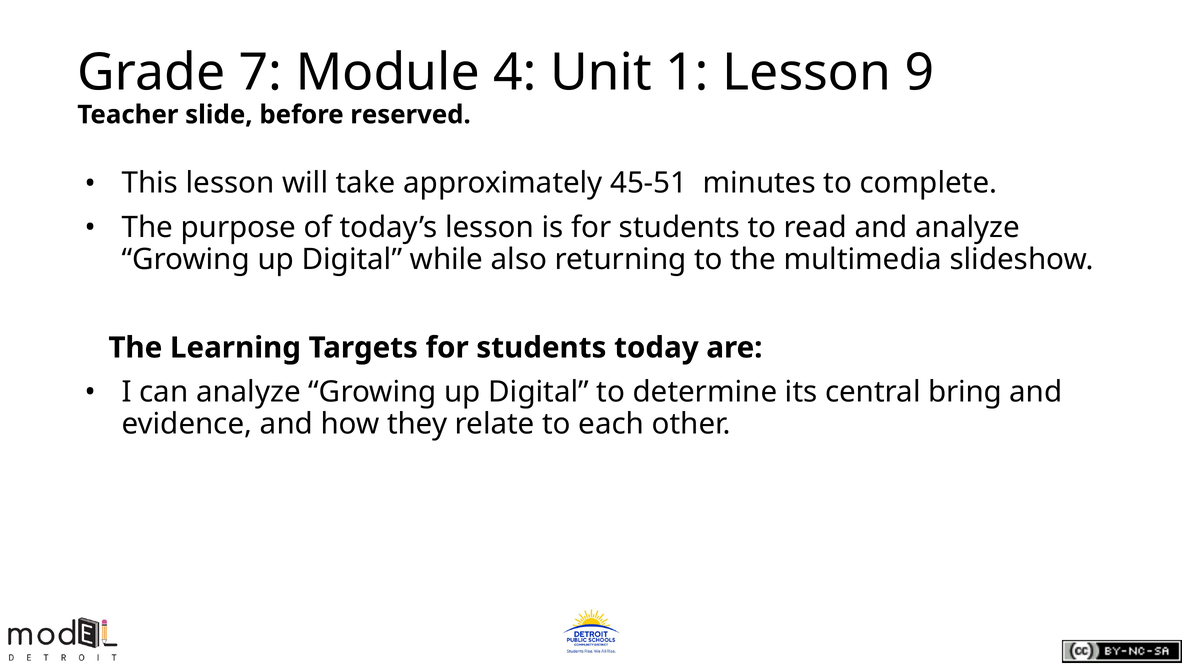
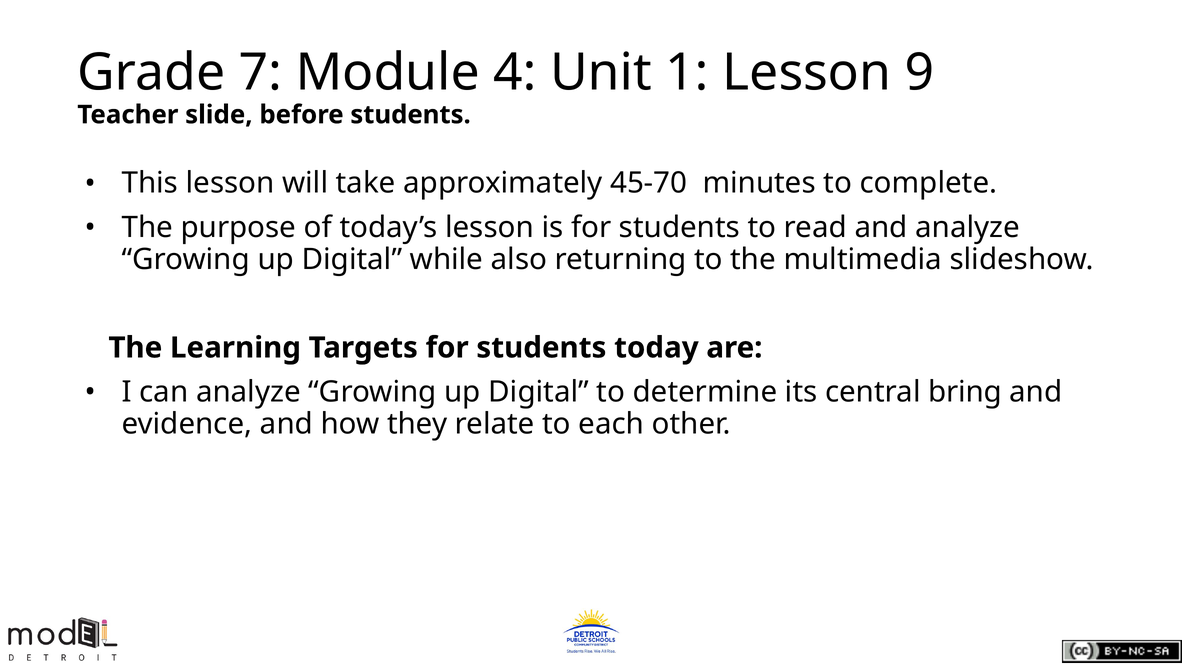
before reserved: reserved -> students (411, 115)
45-51: 45-51 -> 45-70 (649, 183)
